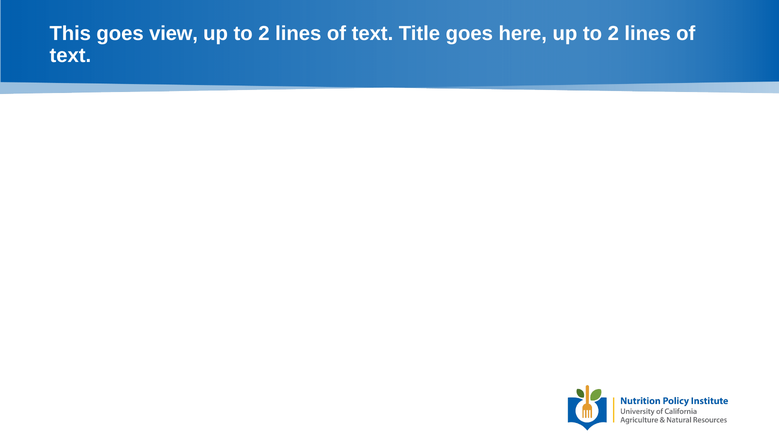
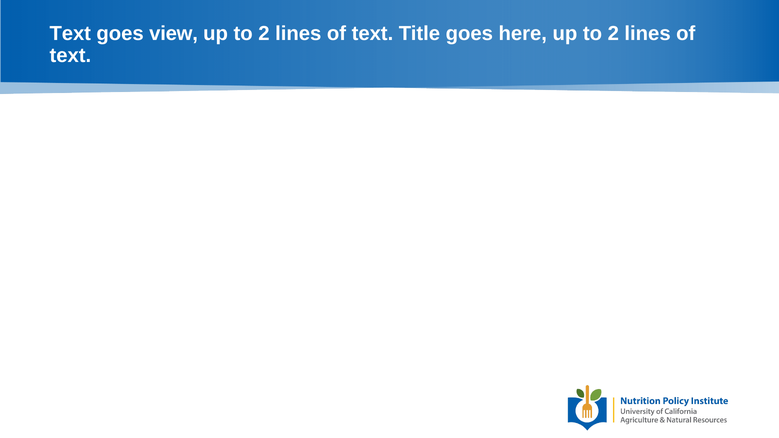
This: This -> Text (70, 34)
